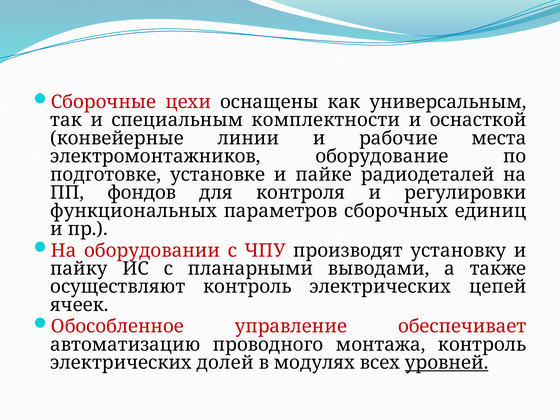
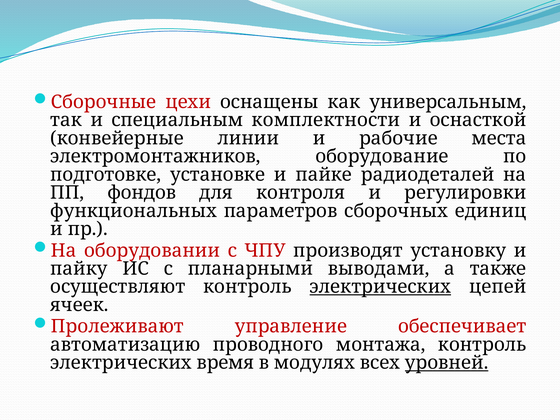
электрических underline: none -> present (380, 287)
Обособленное: Обособленное -> Пролеживают (117, 326)
долей: долей -> время (225, 363)
